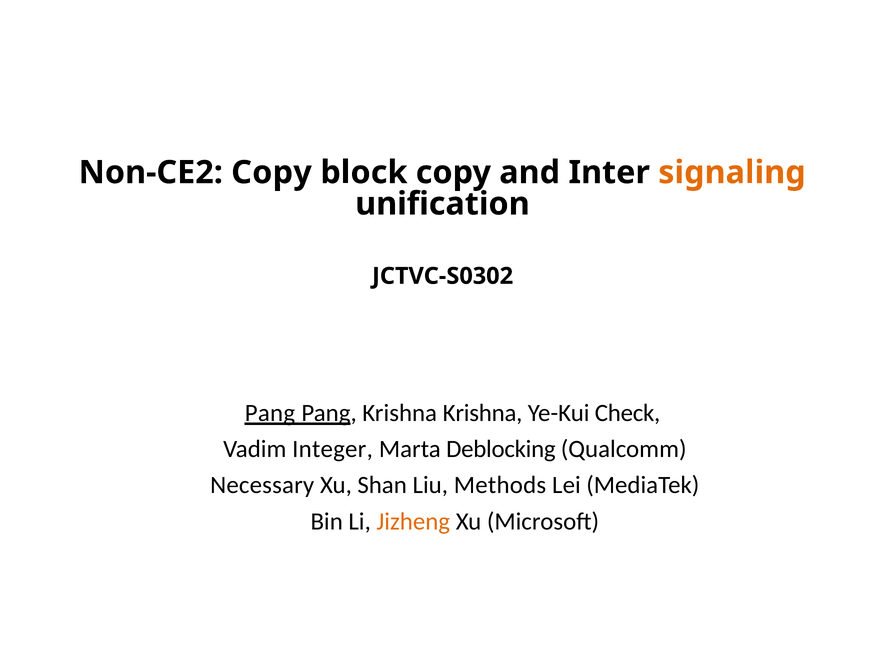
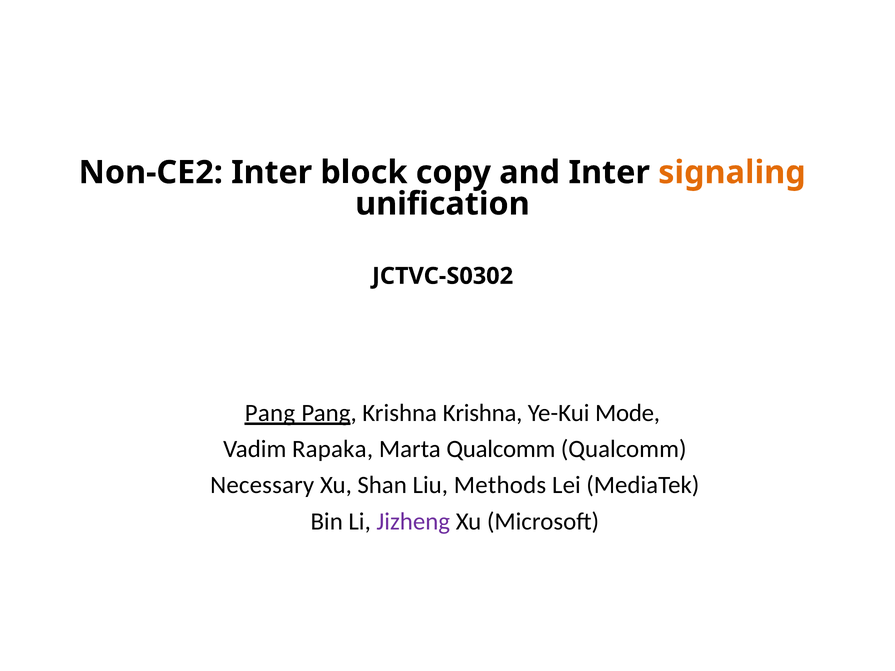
Non-CE2 Copy: Copy -> Inter (272, 173)
Check: Check -> Mode (628, 413)
Integer: Integer -> Rapaka (333, 449)
Marta Deblocking: Deblocking -> Qualcomm (501, 449)
Jizheng colour: orange -> purple (413, 522)
